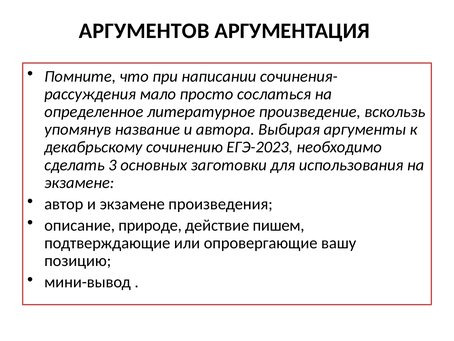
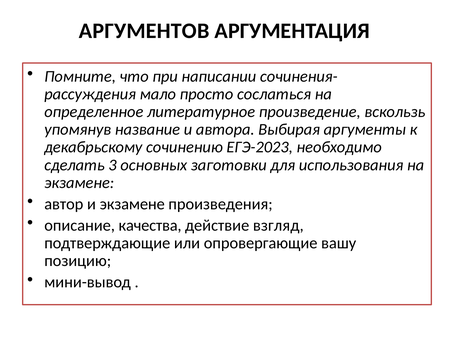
природе: природе -> качества (150, 225)
пишем: пишем -> взгляд (278, 225)
